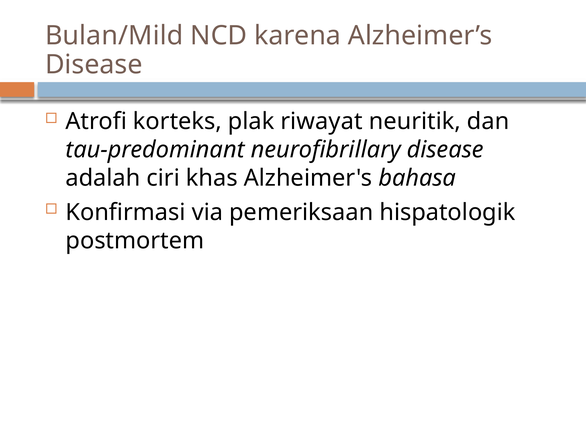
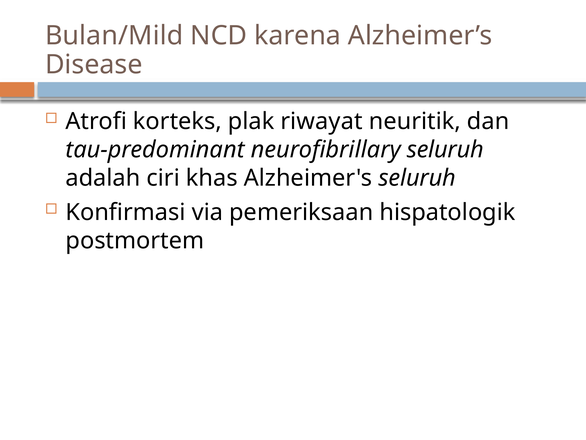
neurofibrillary disease: disease -> seluruh (445, 150)
Alzheimer's bahasa: bahasa -> seluruh (417, 178)
